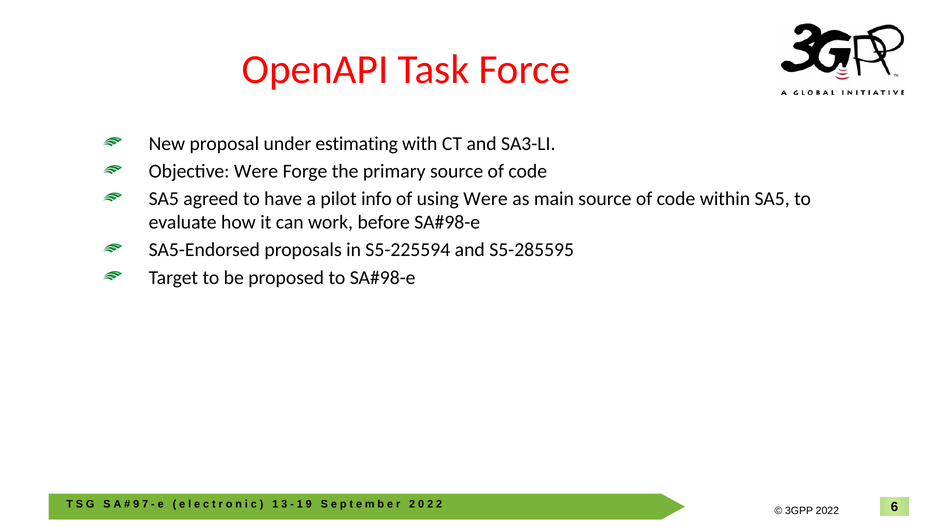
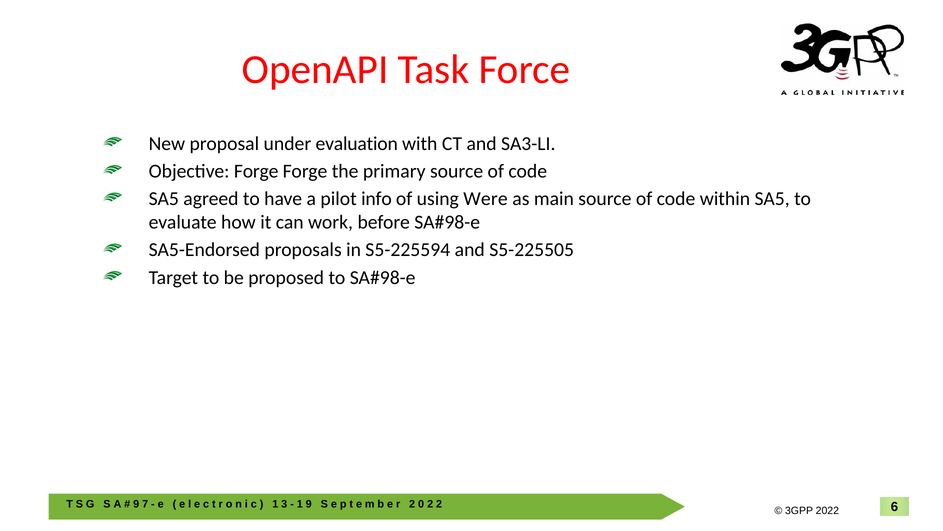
estimating: estimating -> evaluation (357, 144)
Objective Were: Were -> Forge (256, 171)
S5-285595: S5-285595 -> S5-225505 (532, 250)
